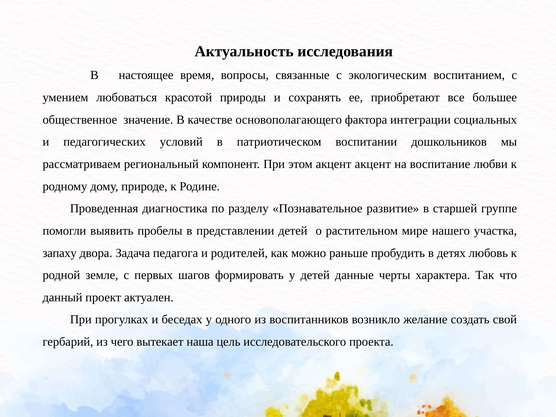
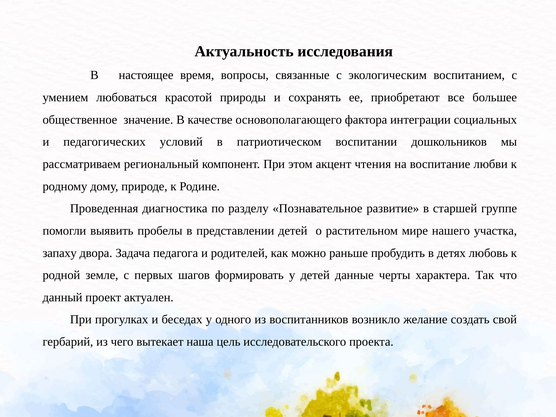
акцент акцент: акцент -> чтения (373, 164)
